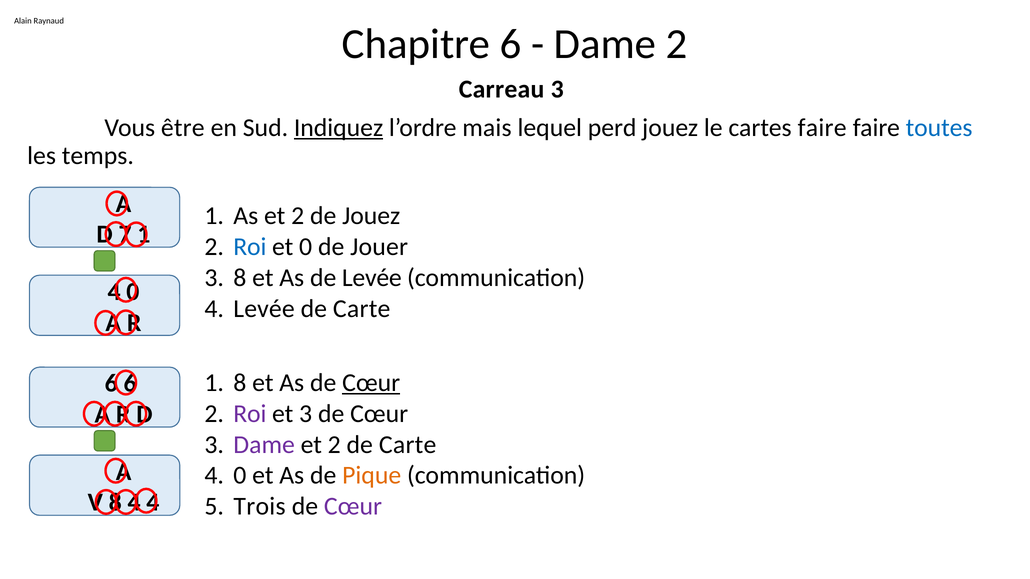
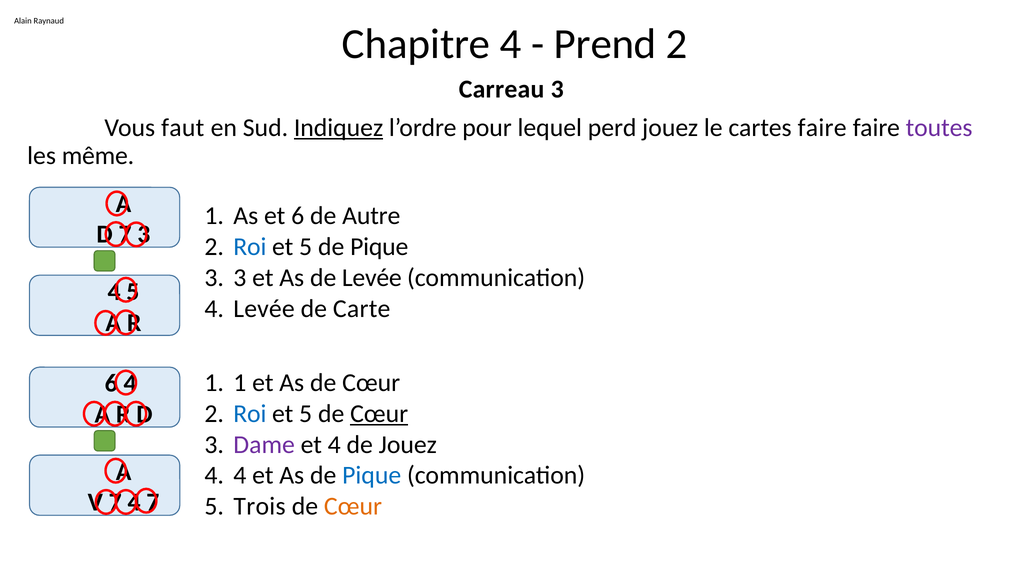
Chapitre 6: 6 -> 4 (511, 44)
Dame: Dame -> Prend (605, 44)
être: être -> faut (183, 128)
mais: mais -> pour (487, 128)
toutes colour: blue -> purple (939, 128)
temps: temps -> même (98, 156)
As et 2: 2 -> 6 (298, 216)
de Jouez: Jouez -> Autre (371, 216)
7 1: 1 -> 3 (144, 235)
0: 0 -> 5 (306, 247)
Jouer: Jouer -> Pique (379, 247)
3 8: 8 -> 3 (240, 278)
0: 0 -> 5 (133, 292)
6: 6 -> 4 (130, 384)
8: 8 -> 1 (240, 383)
Cœur underline: present -> none (371, 383)
Roi colour: purple -> blue (250, 414)
3: 3 -> 5 (306, 414)
Cœur underline: none -> present (379, 414)
2: 2 -> 4 (334, 445)
Carte: Carte -> Jouez (408, 445)
4 0: 0 -> 4 (240, 476)
Pique colour: orange -> blue (372, 476)
8: 8 -> 7 (115, 503)
4 4: 4 -> 7 (153, 503)
Cœur colour: purple -> orange (353, 507)
